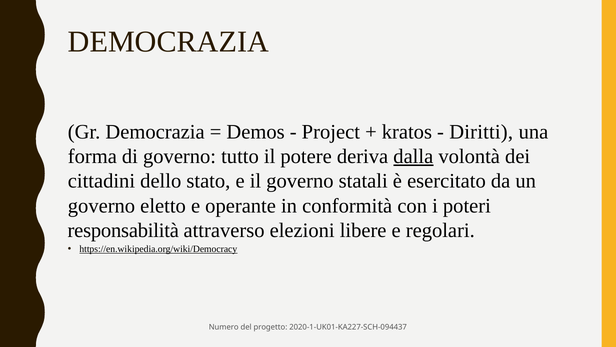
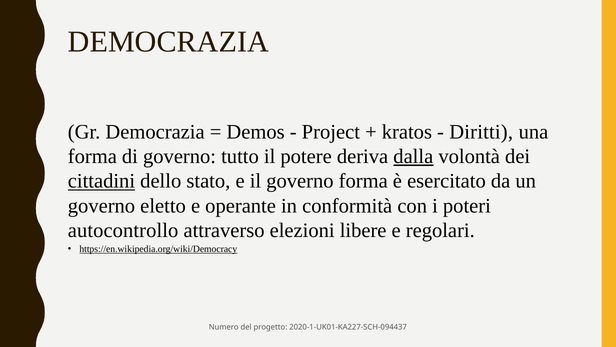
cittadini underline: none -> present (101, 181)
governo statali: statali -> forma (363, 181)
responsabilità: responsabilità -> autocontrollo (123, 230)
